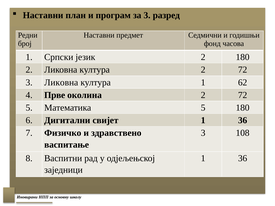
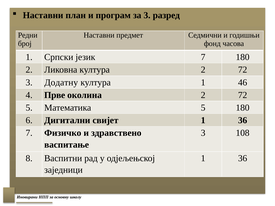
језик 2: 2 -> 7 (203, 57)
3 Ликовна: Ликовна -> Додатну (61, 82)
62: 62 -> 46 (243, 82)
